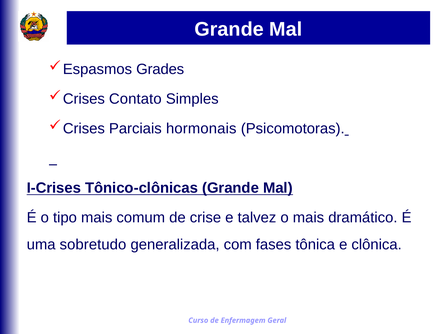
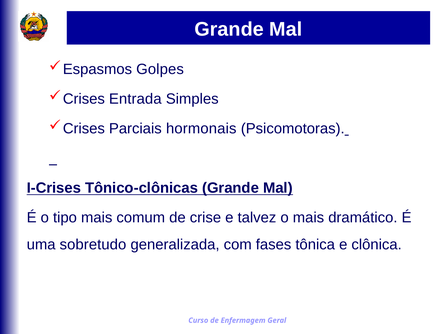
Grades: Grades -> Golpes (160, 69)
Contato: Contato -> Entrada (135, 99)
